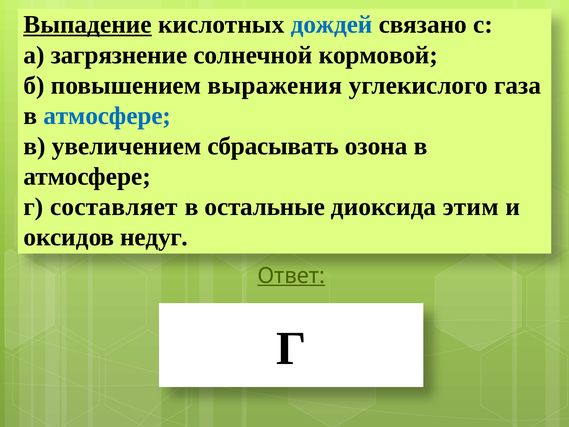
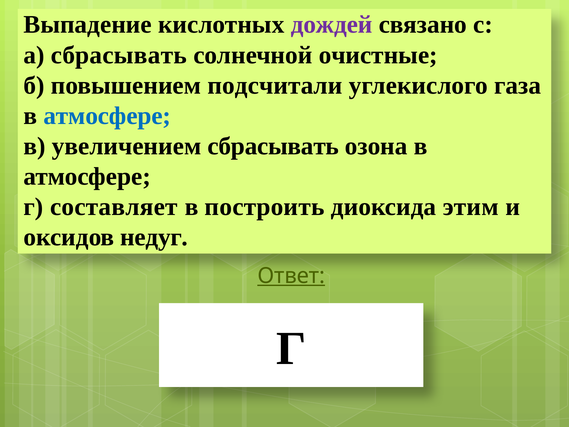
Выпадение underline: present -> none (88, 25)
дождей colour: blue -> purple (332, 25)
а загрязнение: загрязнение -> сбрасывать (119, 55)
кормовой: кормовой -> очистные (378, 55)
выражения: выражения -> подсчитали (275, 85)
остальные: остальные -> построить (265, 207)
